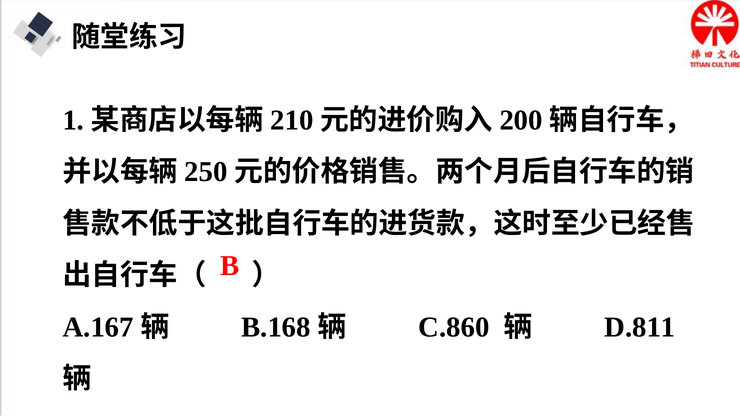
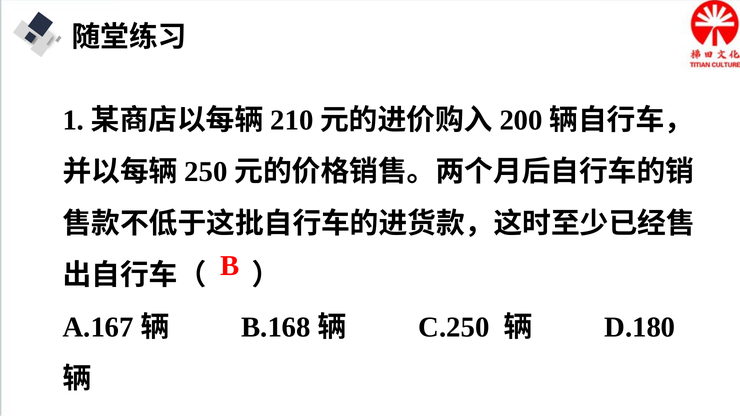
C.860: C.860 -> C.250 (454, 327)
D.811: D.811 -> D.180 (640, 327)
